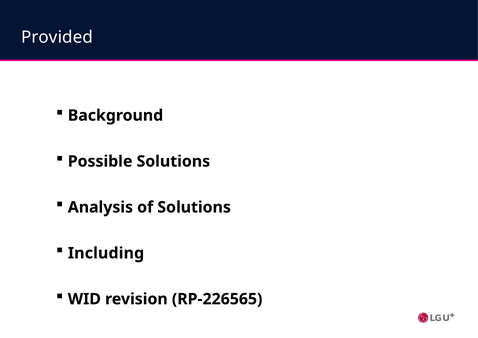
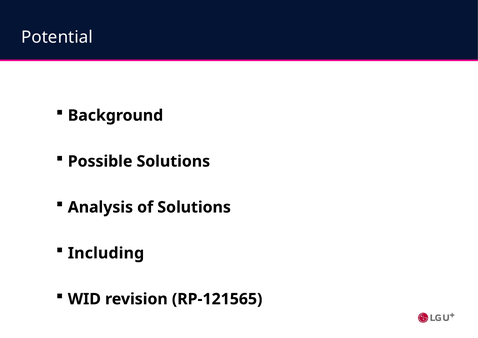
Provided: Provided -> Potential (57, 37)
RP-226565: RP-226565 -> RP-121565 (217, 299)
